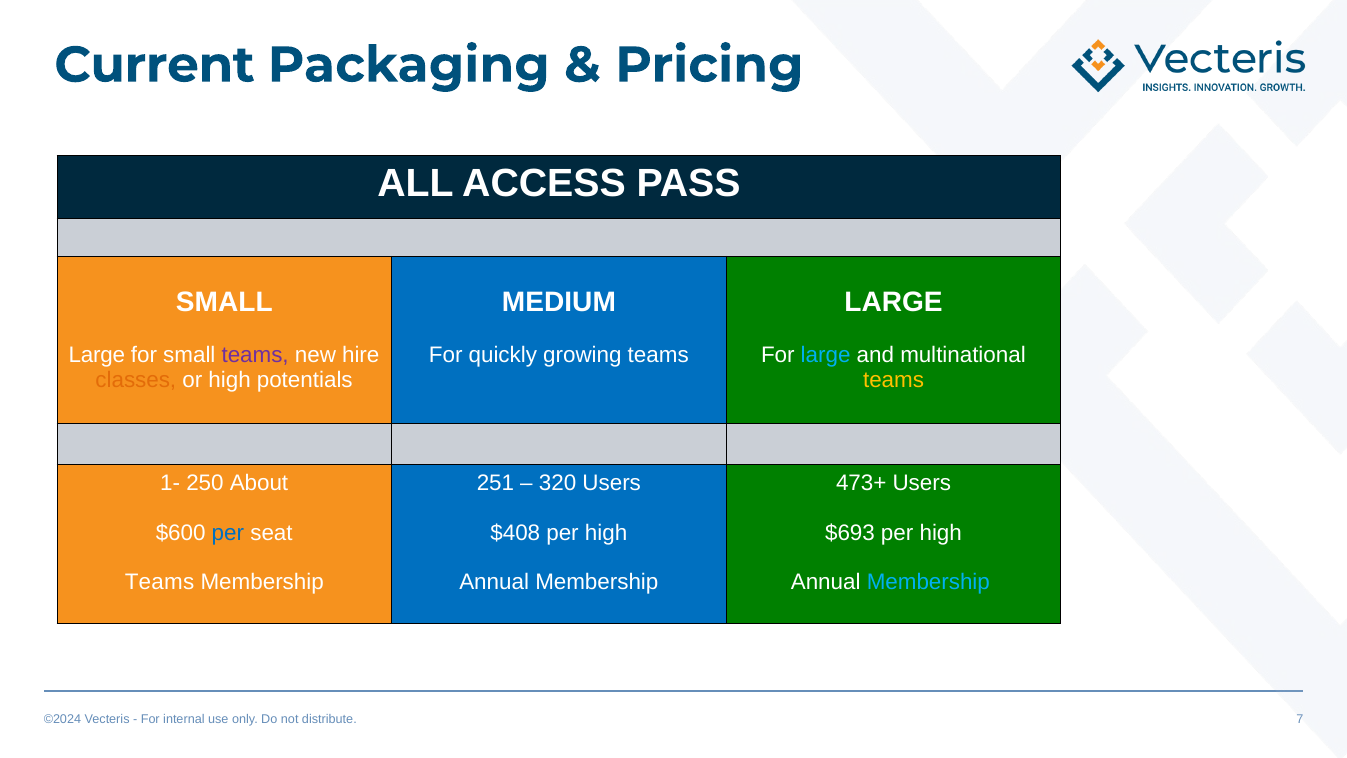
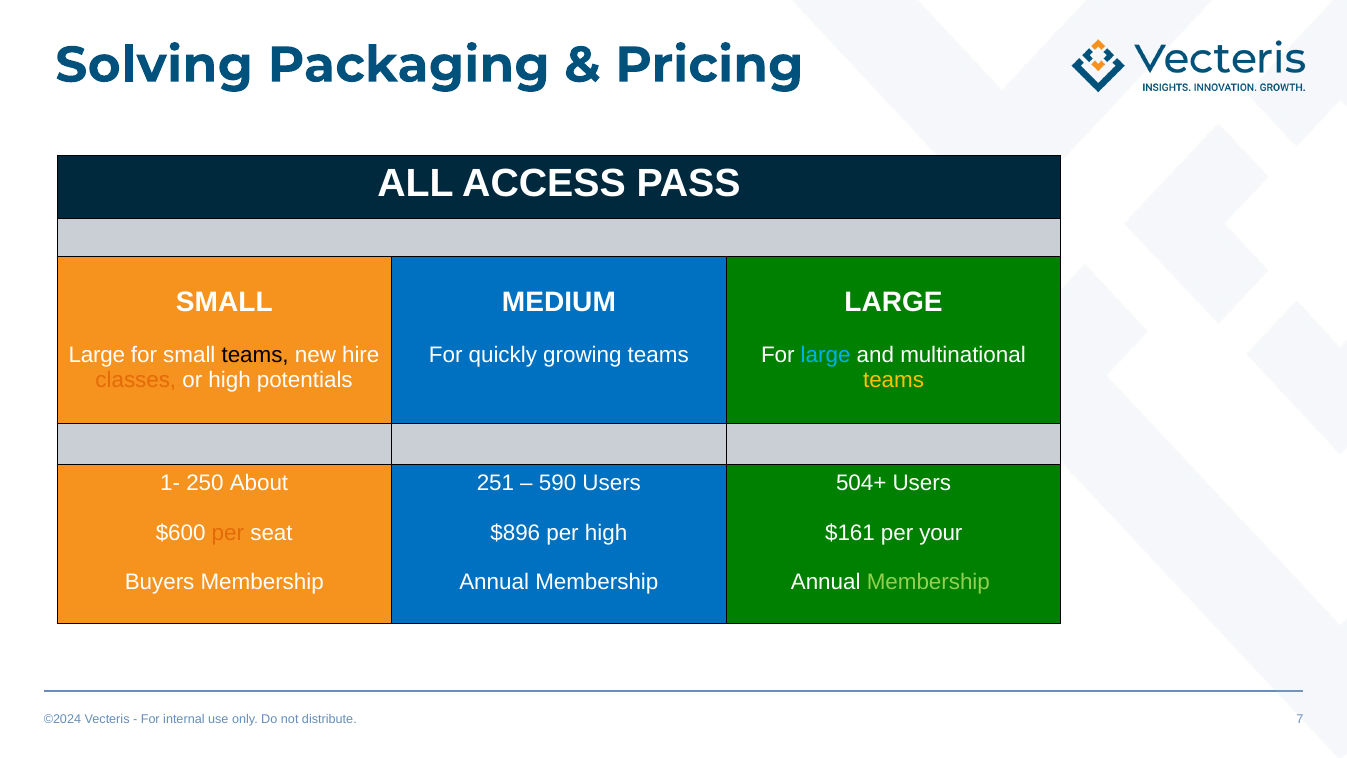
Current: Current -> Solving (154, 65)
teams colour: purple -> black (255, 355)
320: 320 -> 590 (558, 483)
473+: 473+ -> 504+ (861, 483)
per colour: blue -> orange (228, 532)
$408: $408 -> $896 (515, 532)
$693: $693 -> $161 (850, 532)
high: high -> your (941, 532)
Teams: Teams -> Buyers (160, 582)
Membership colour: light blue -> light green (928, 582)
